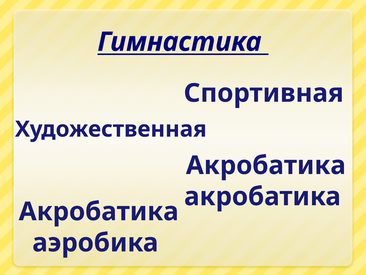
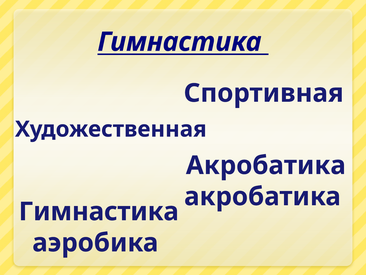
Акробатика: Акробатика -> Гимнастика (99, 211)
